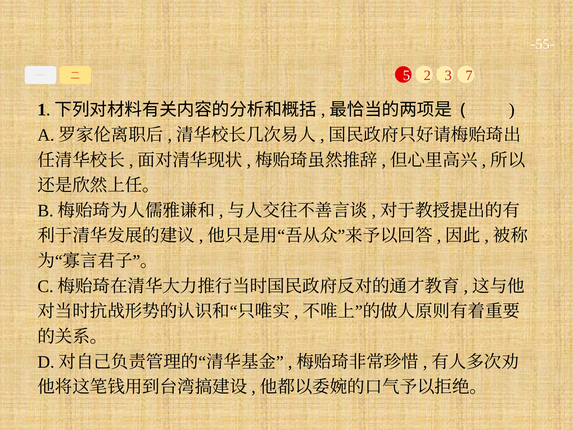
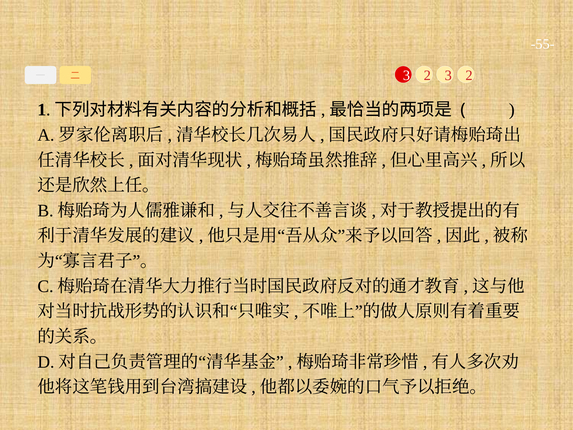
5: 5 -> 3 (406, 75)
2 3 7: 7 -> 2 (469, 75)
